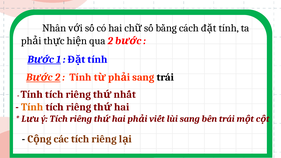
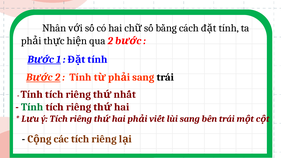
Tính colour: orange -> green (32, 107)
